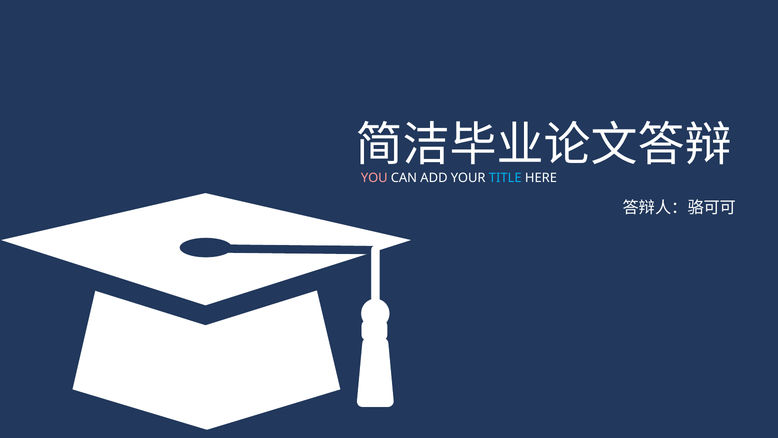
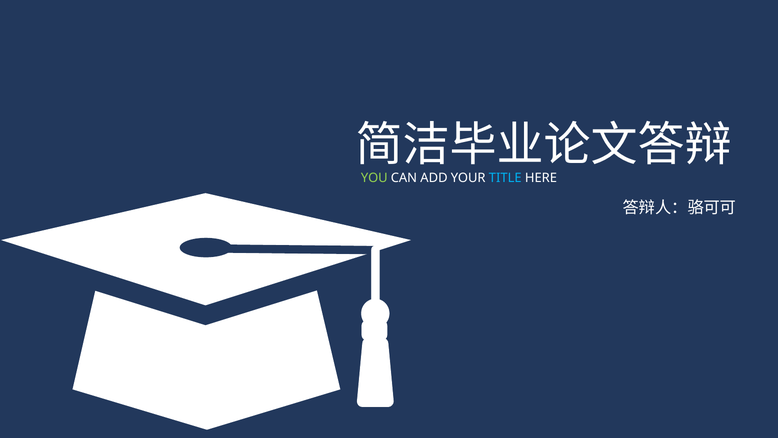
YOU colour: pink -> light green (374, 178)
